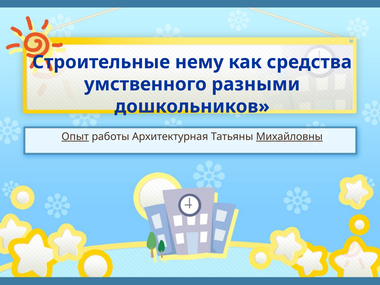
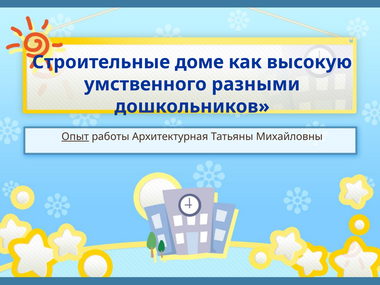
нему: нему -> доме (199, 62)
средства: средства -> высокую (309, 62)
Михайловны underline: present -> none (289, 137)
